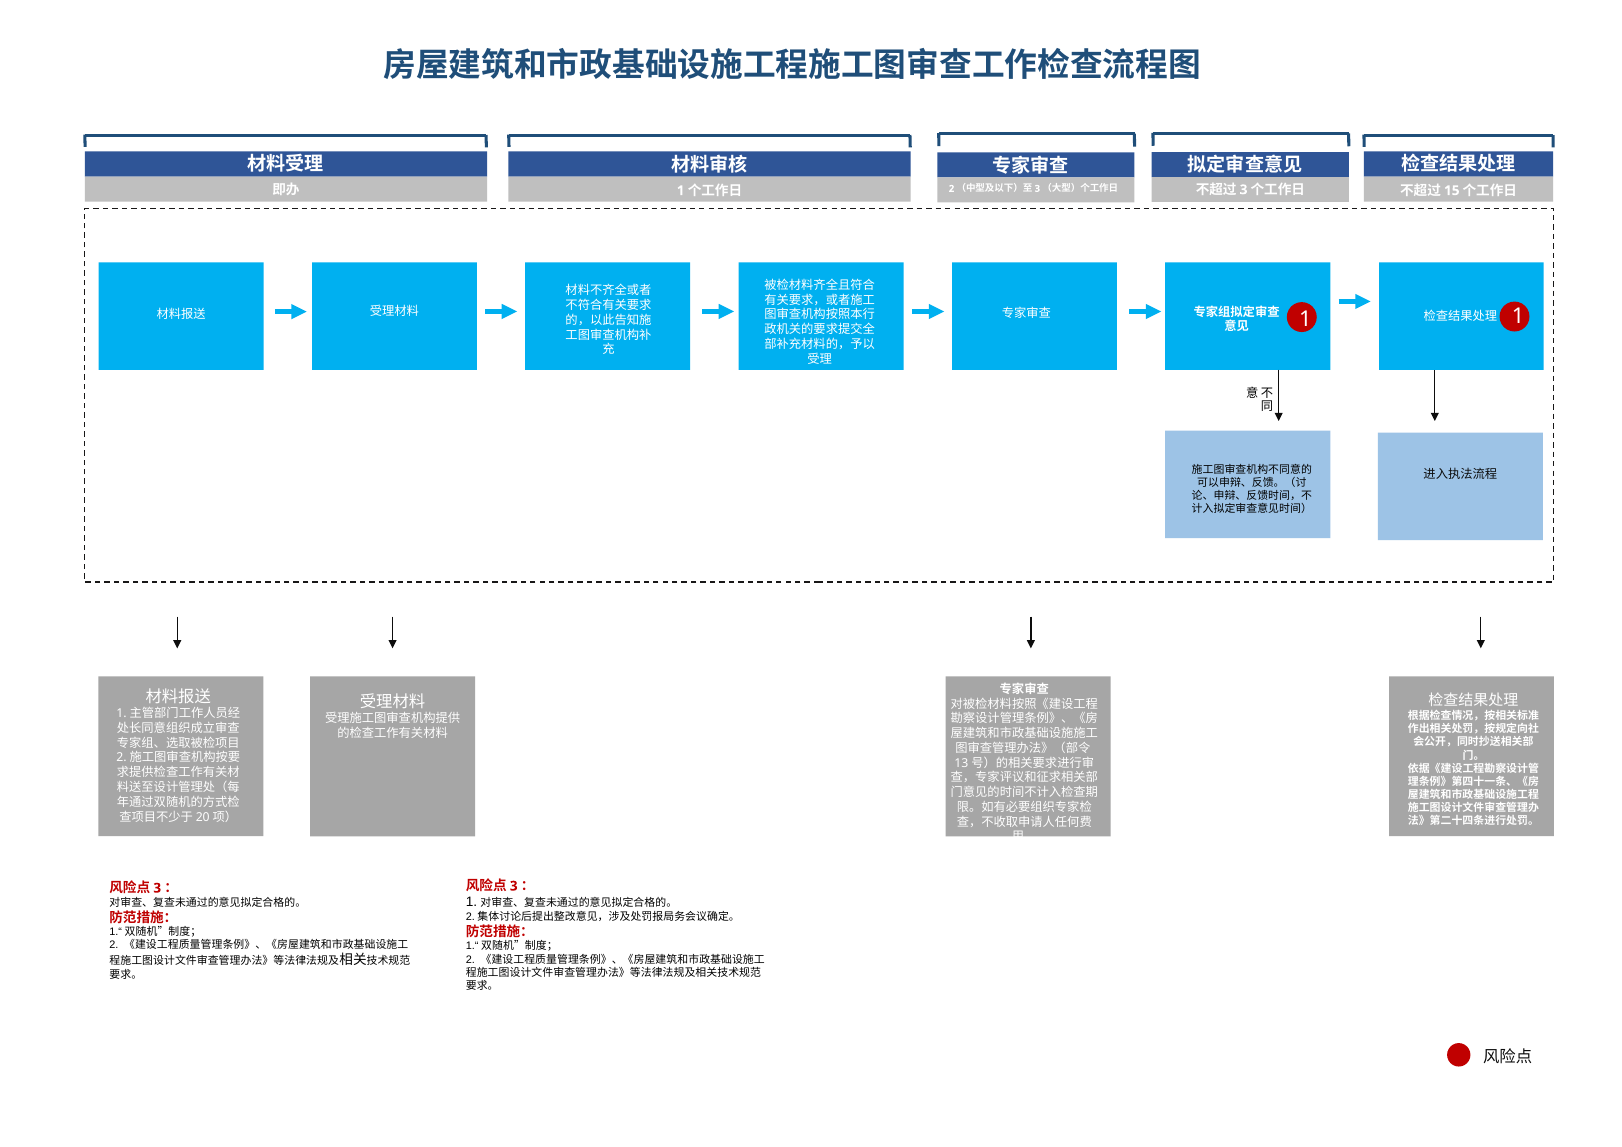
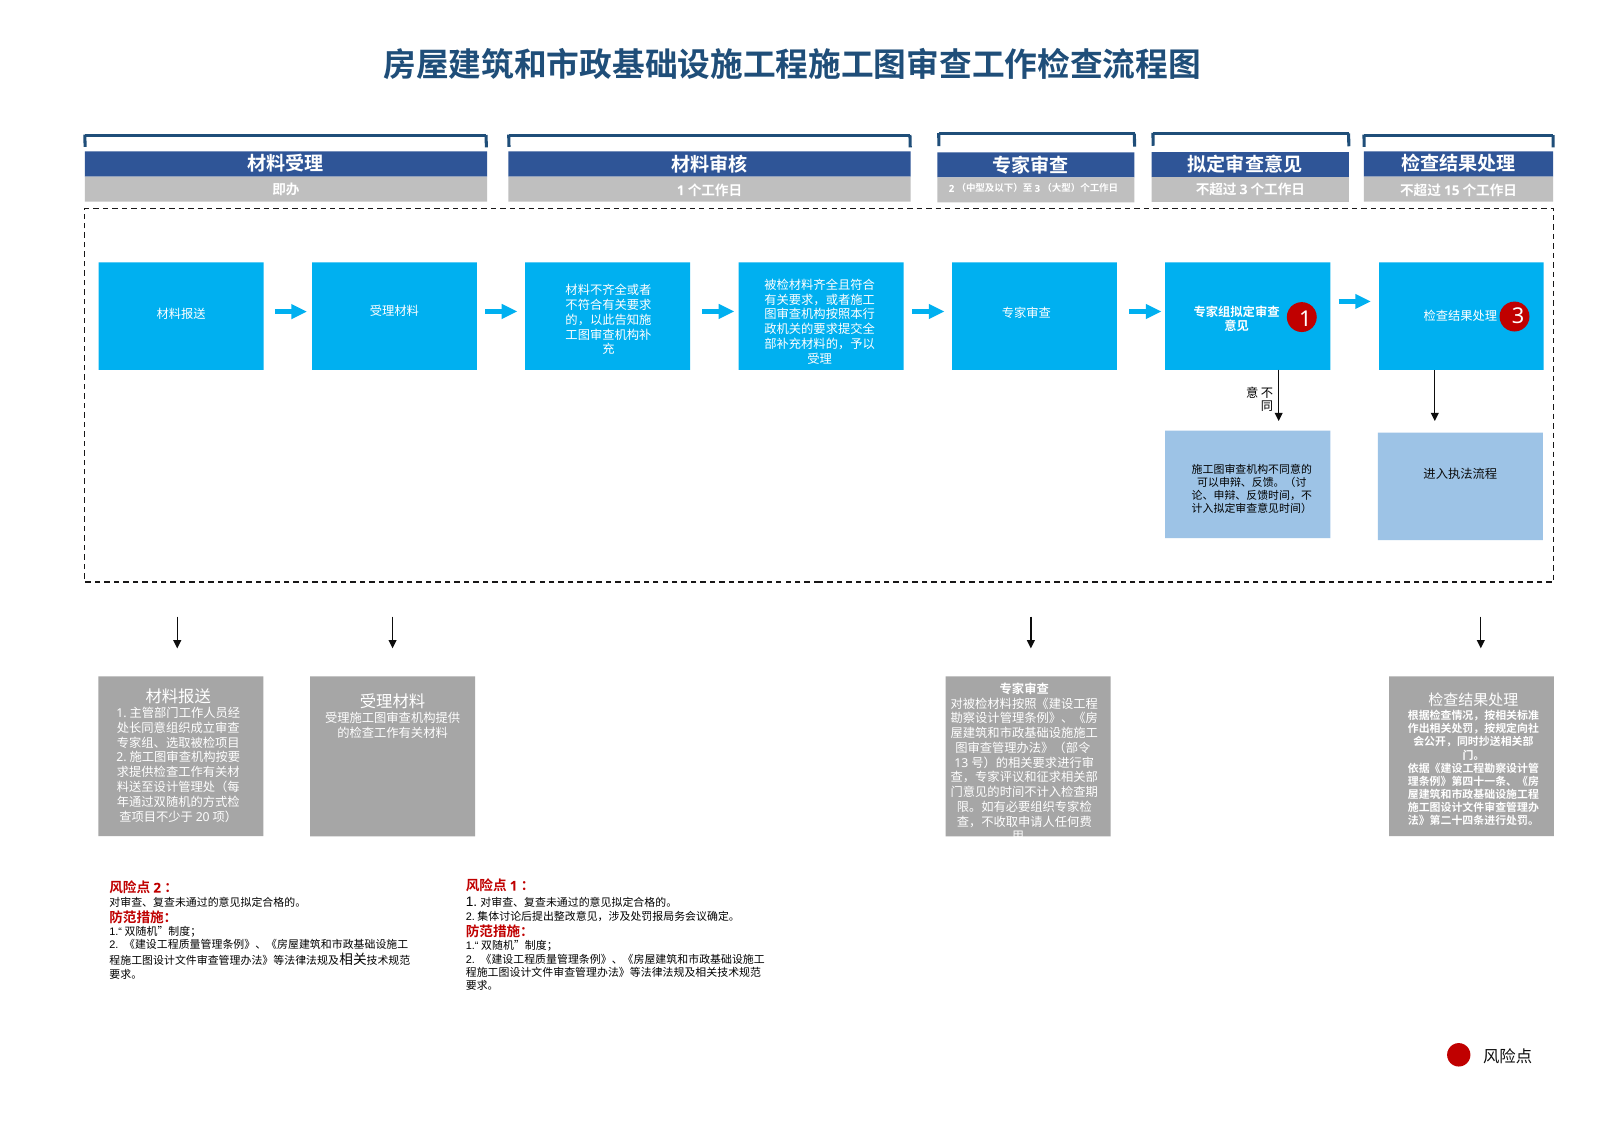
1 1: 1 -> 3 (1518, 316)
3: 3 -> 1 (514, 886)
3: 3 -> 2 (157, 888)
